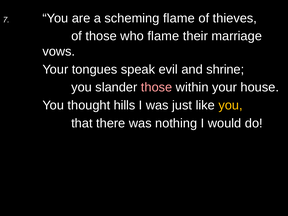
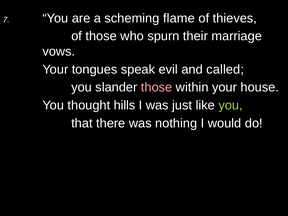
who flame: flame -> spurn (163, 36)
shrine: shrine -> called (225, 69)
you colour: yellow -> light green (231, 105)
